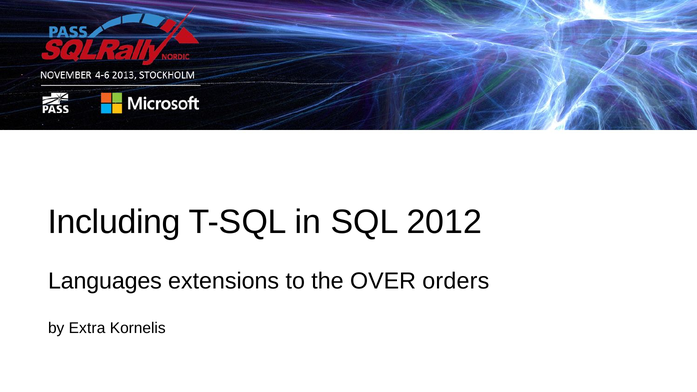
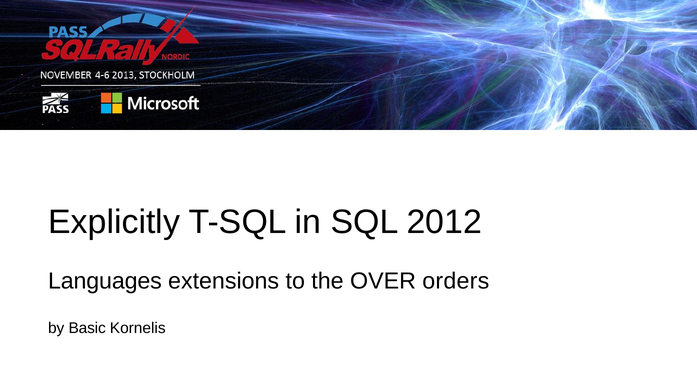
Including: Including -> Explicitly (114, 222)
Extra: Extra -> Basic (87, 328)
